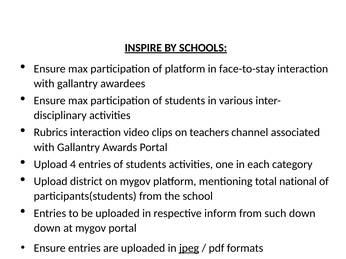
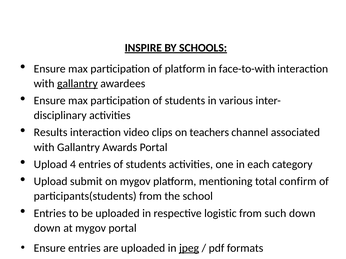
face-to-stay: face-to-stay -> face-to-with (247, 69)
gallantry underline: none -> present (77, 84)
Rubrics: Rubrics -> Results (51, 133)
district: district -> submit (86, 182)
national: national -> confirm (298, 182)
inform: inform -> logistic (220, 214)
